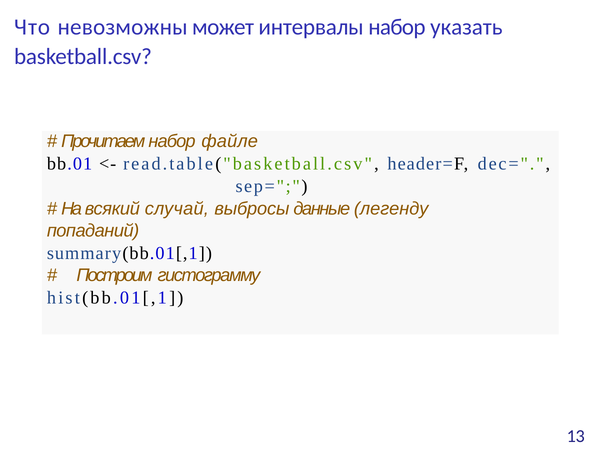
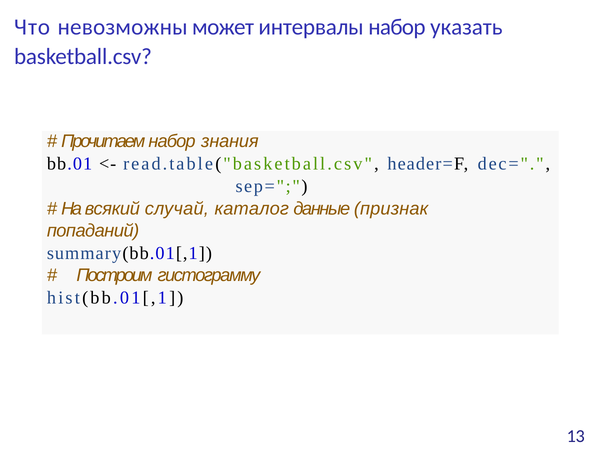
файле: файле -> знания (230, 141)
выбросы: выбросы -> каталог (252, 209)
легенду: легенду -> признак (391, 209)
